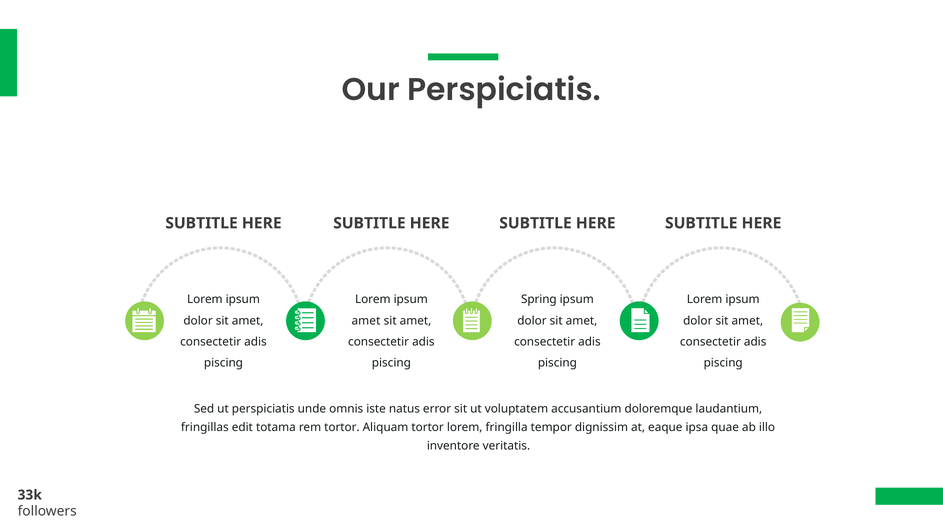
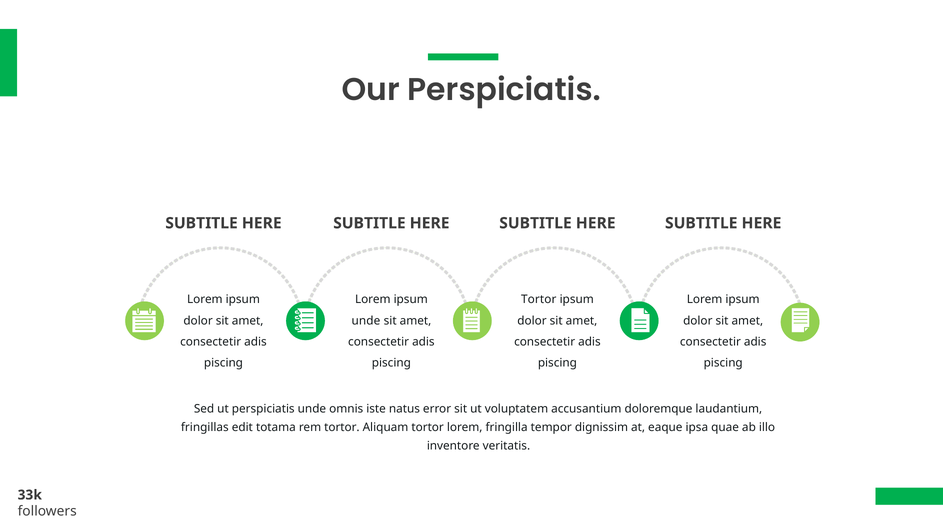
Spring: Spring -> Tortor (539, 300)
amet: amet -> unde (366, 321)
